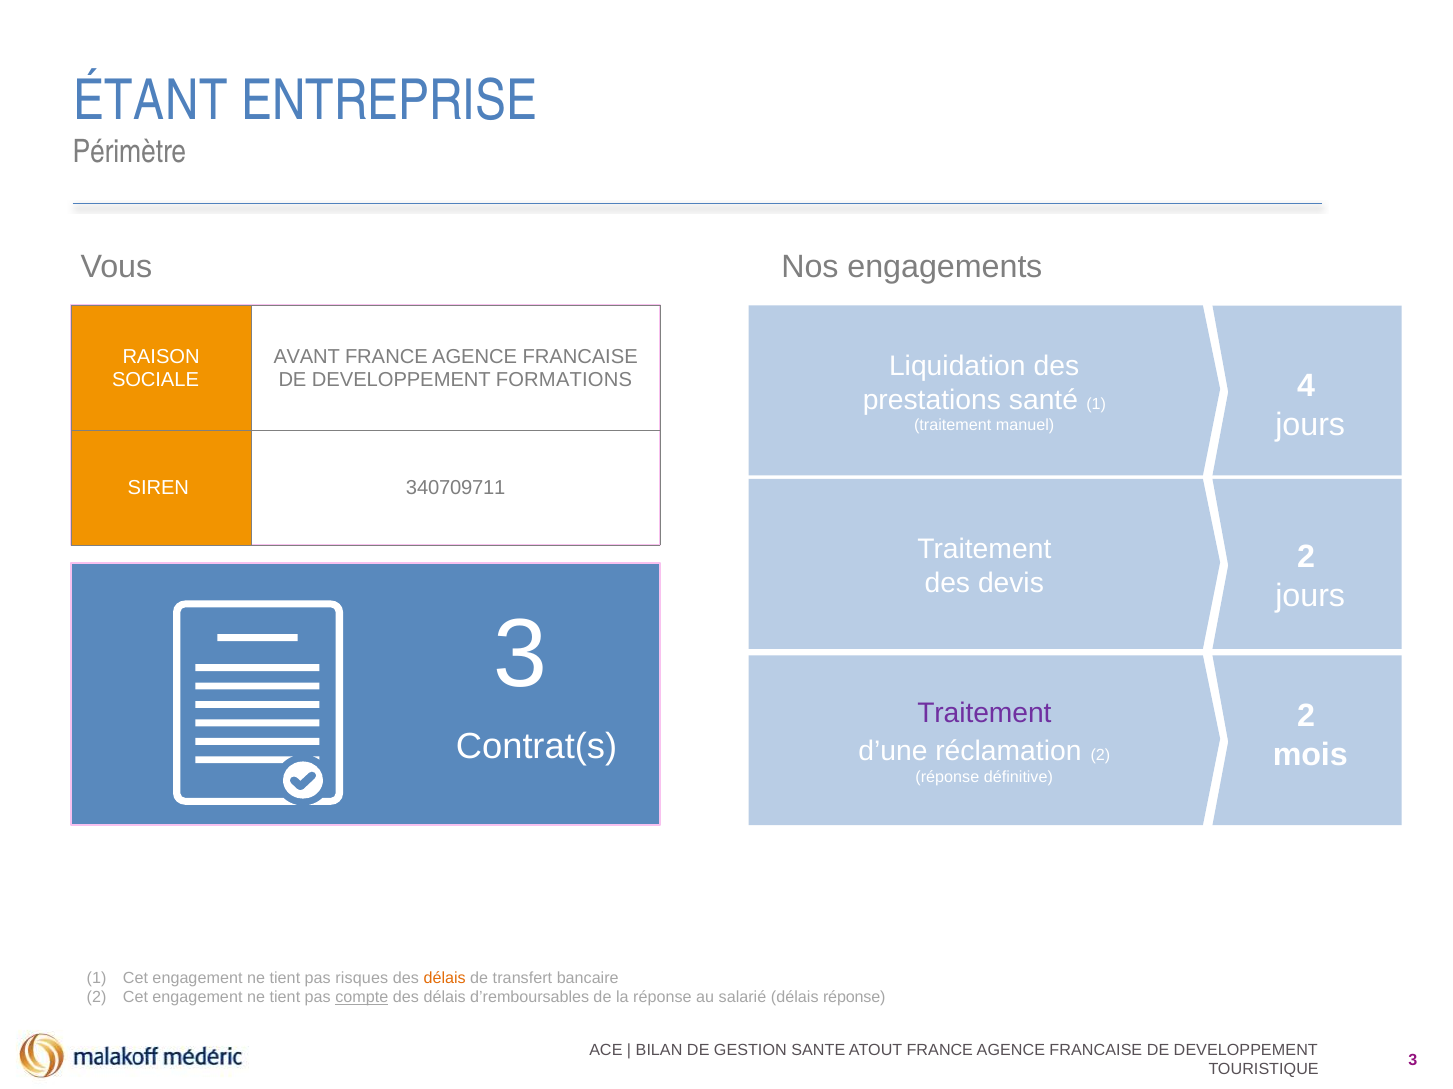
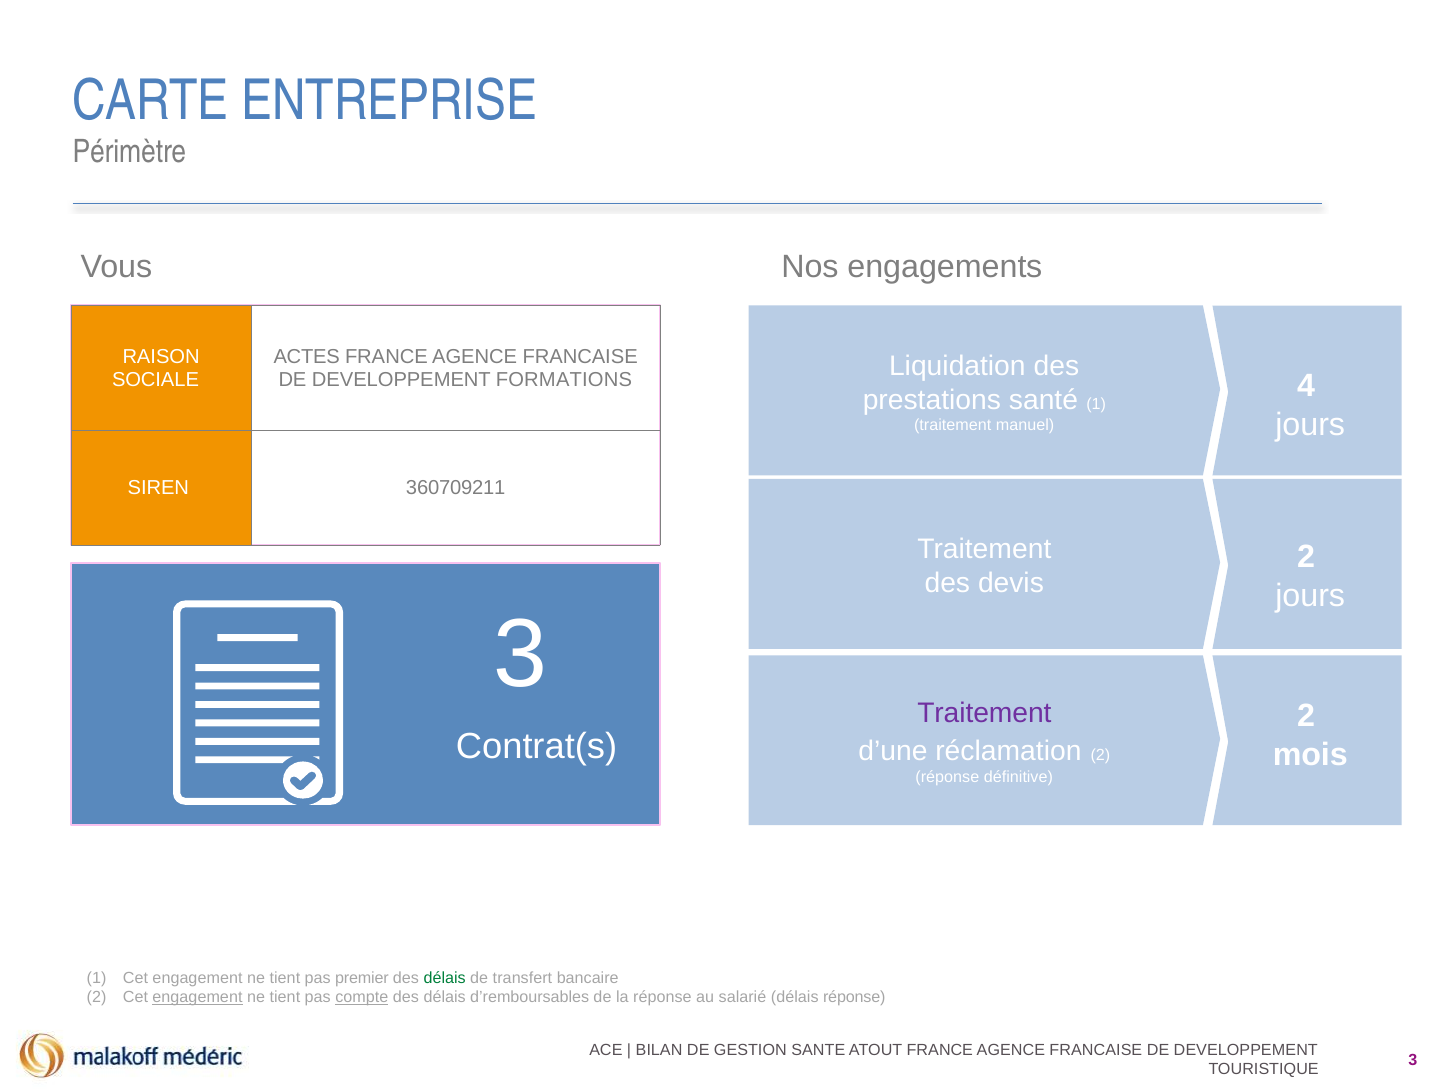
ÉTANT: ÉTANT -> CARTE (151, 101)
AVANT: AVANT -> ACTES (307, 357)
340709711: 340709711 -> 360709211 (456, 489)
risques: risques -> premier (362, 979)
délais colour: orange -> green (445, 979)
engagement underline: none -> present (197, 998)
